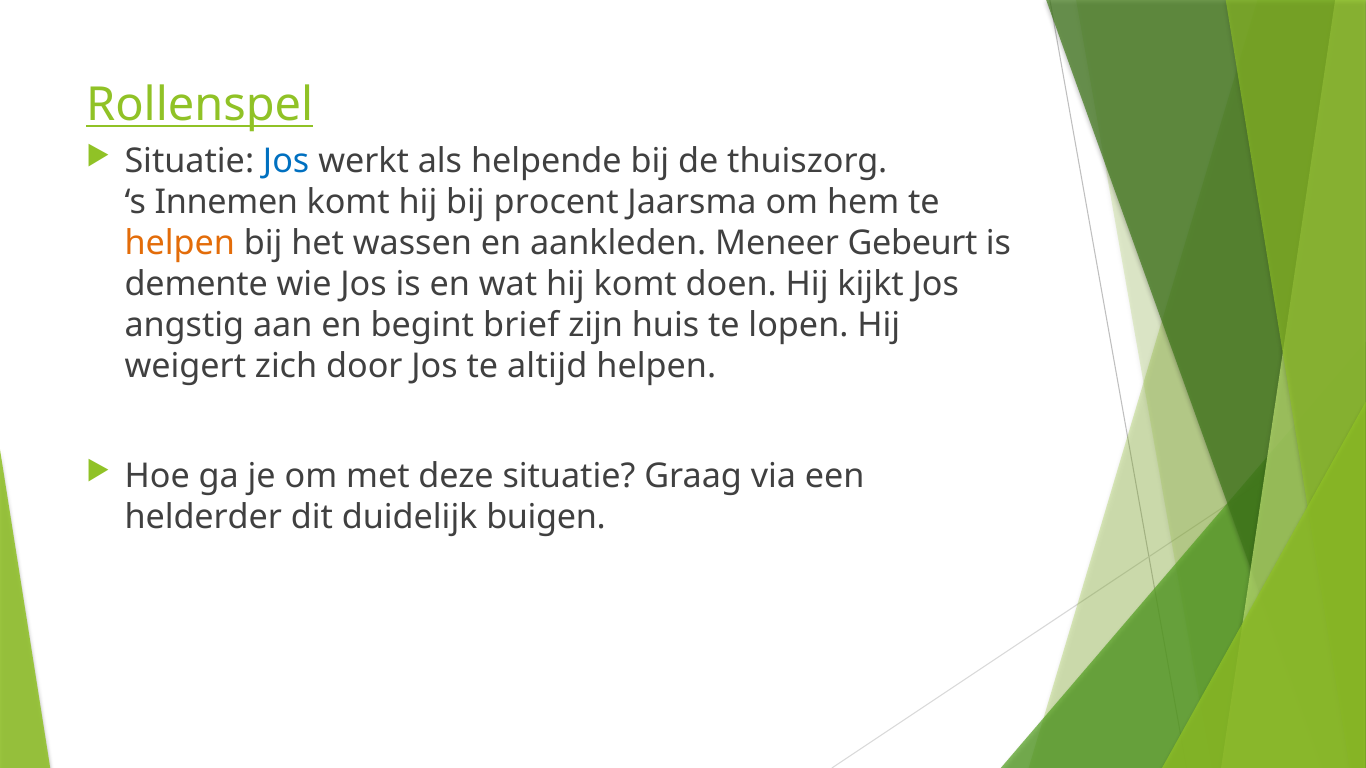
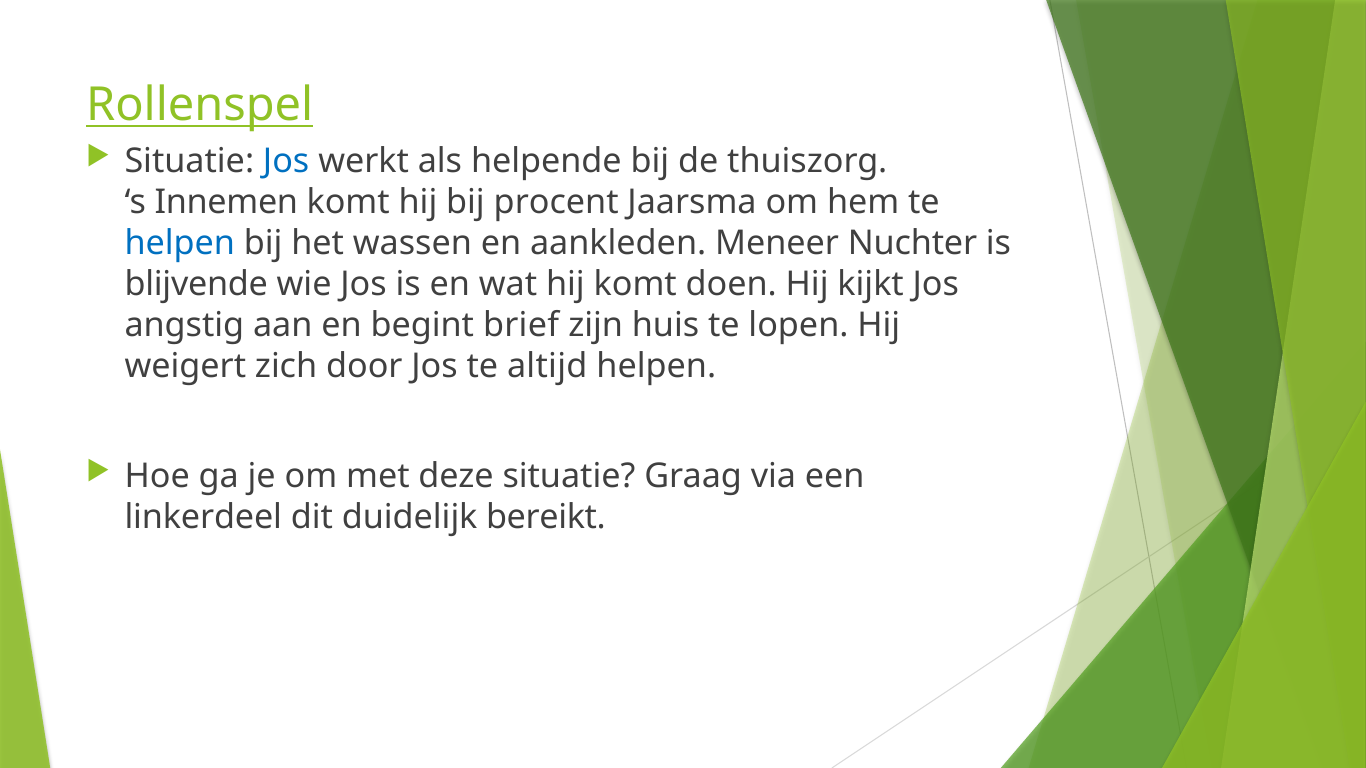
helpen colour: orange -> blue (180, 243)
Gebeurt: Gebeurt -> Nuchter (913, 243)
demente: demente -> blijvende (196, 284)
helderder: helderder -> linkerdeel (203, 518)
buigen: buigen -> bereikt (546, 518)
